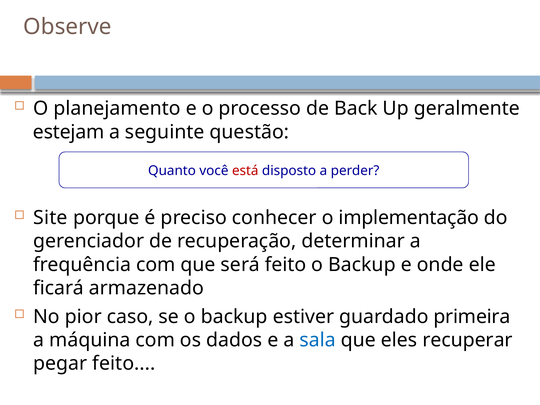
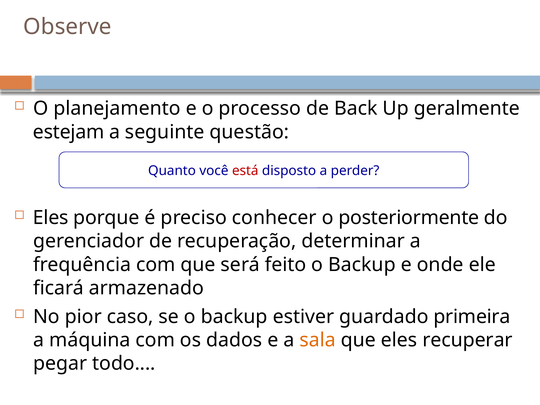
Site: Site -> Eles (51, 218)
implementação: implementação -> posteriormente (409, 218)
sala colour: blue -> orange (318, 340)
pegar feito: feito -> todo (124, 363)
